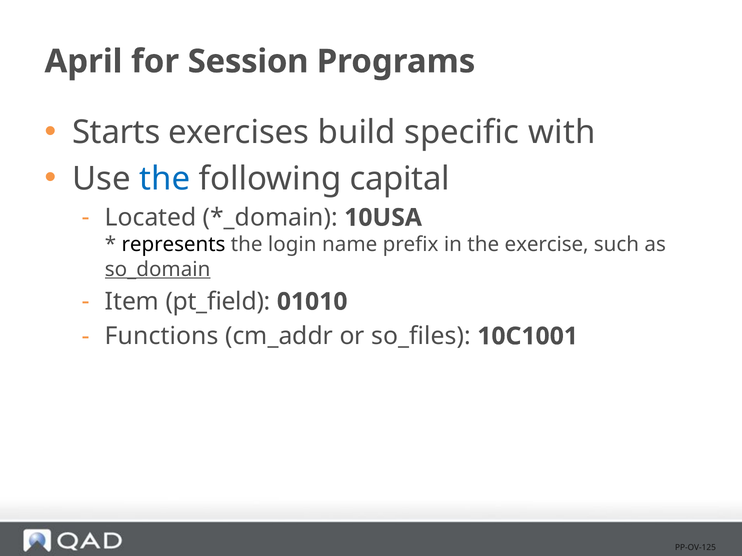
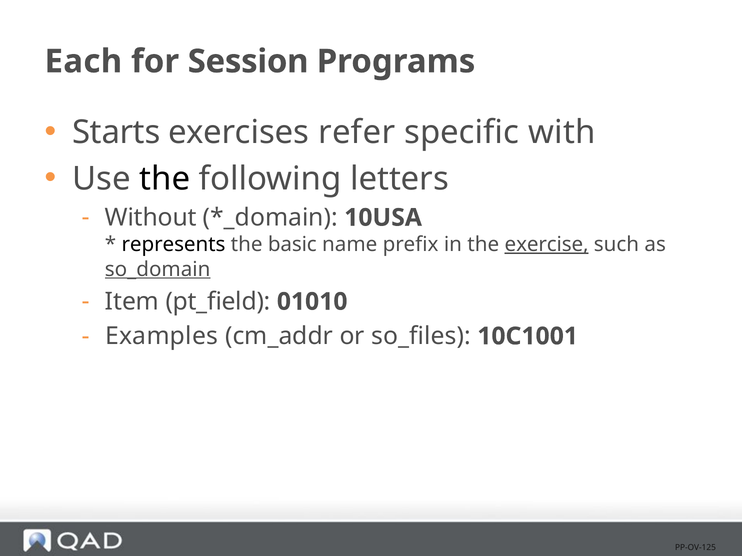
April: April -> Each (83, 62)
build: build -> refer (357, 133)
the colour: blue -> black (165, 179)
capital: capital -> letters (400, 179)
Located: Located -> Without (151, 218)
login: login -> basic (292, 245)
exercise underline: none -> present (547, 245)
Functions: Functions -> Examples (162, 337)
